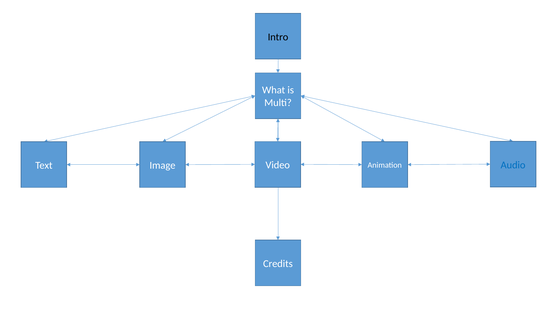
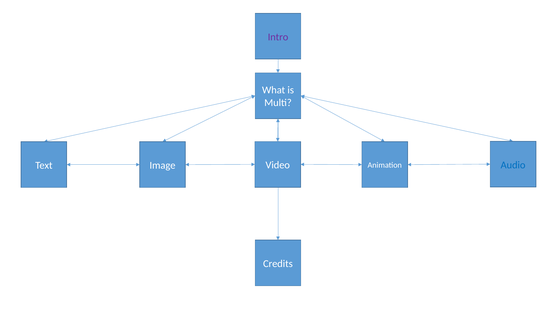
Intro colour: black -> purple (278, 37)
